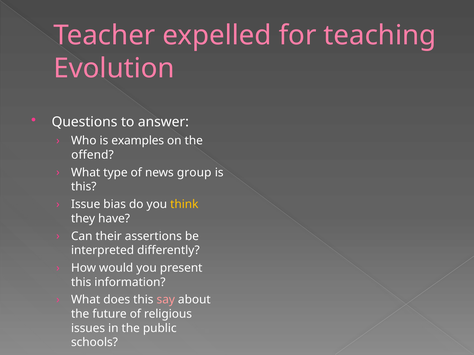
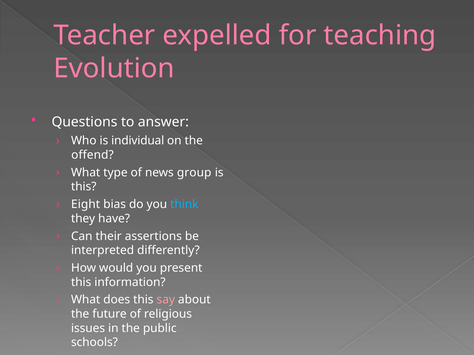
examples: examples -> individual (138, 141)
Issue: Issue -> Eight (86, 205)
think colour: yellow -> light blue (184, 205)
